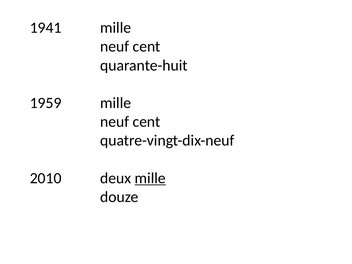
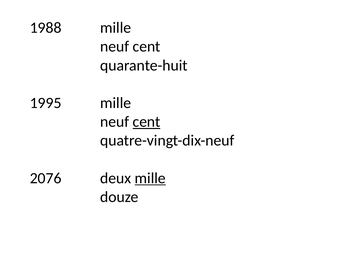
1941: 1941 -> 1988 (46, 28)
1959: 1959 -> 1995 (46, 103)
cent underline: none -> present (147, 122)
2010: 2010 -> 2076 (46, 178)
